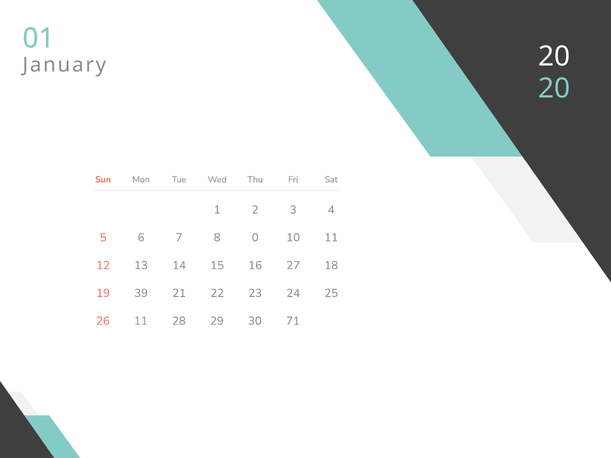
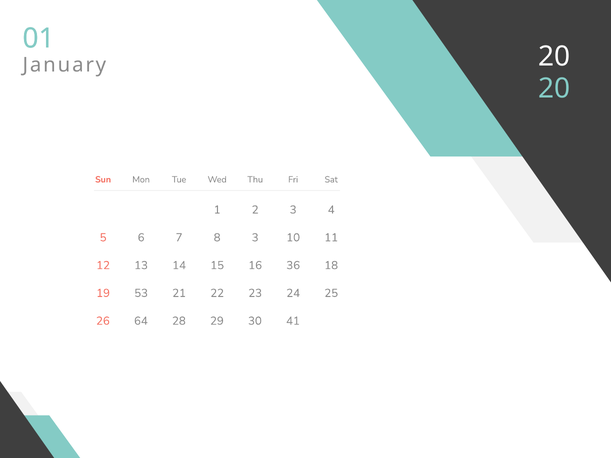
8 0: 0 -> 3 (255, 238)
27: 27 -> 36 (293, 265)
39: 39 -> 53 (141, 293)
26 11: 11 -> 64 (141, 321)
71: 71 -> 41 (293, 321)
